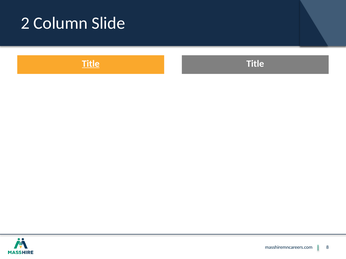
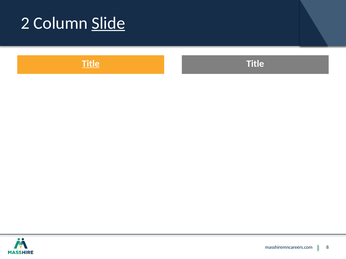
Slide underline: none -> present (108, 23)
